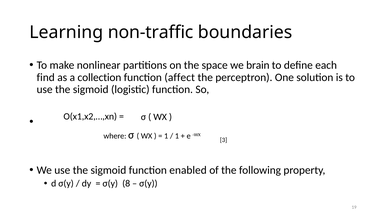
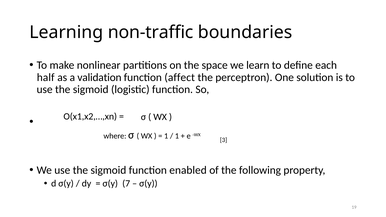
brain: brain -> learn (258, 65)
find: find -> half (46, 77)
collection: collection -> validation (99, 77)
8: 8 -> 7 (126, 184)
